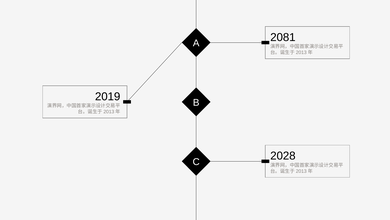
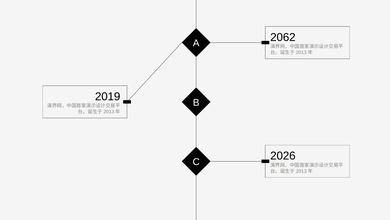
2081: 2081 -> 2062 (283, 37)
2028: 2028 -> 2026 (283, 156)
